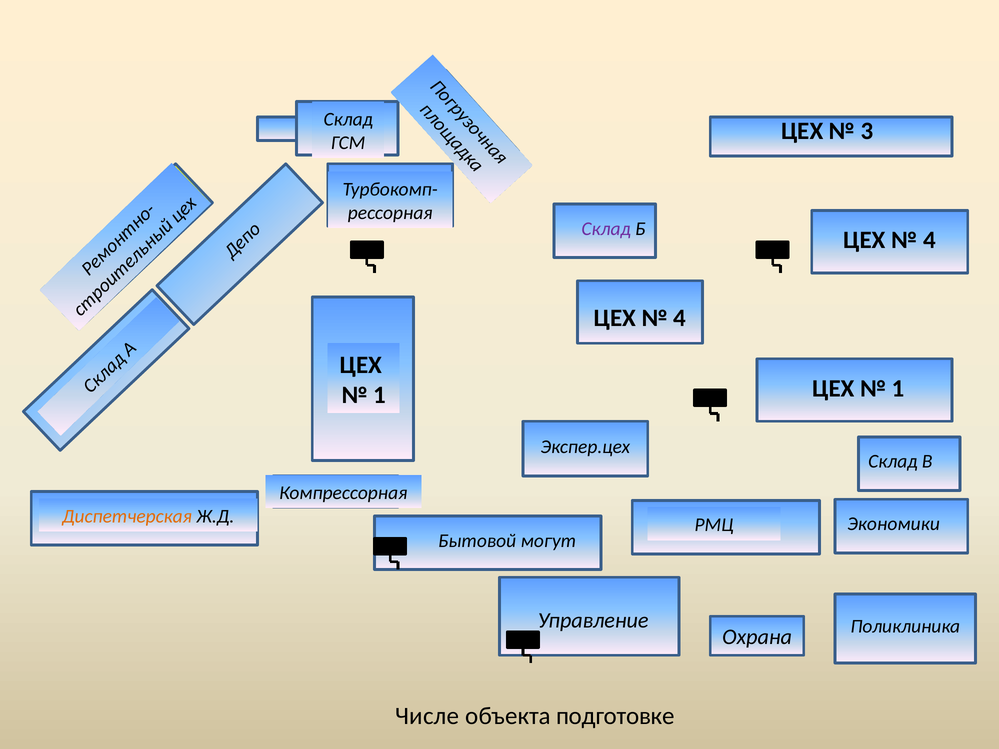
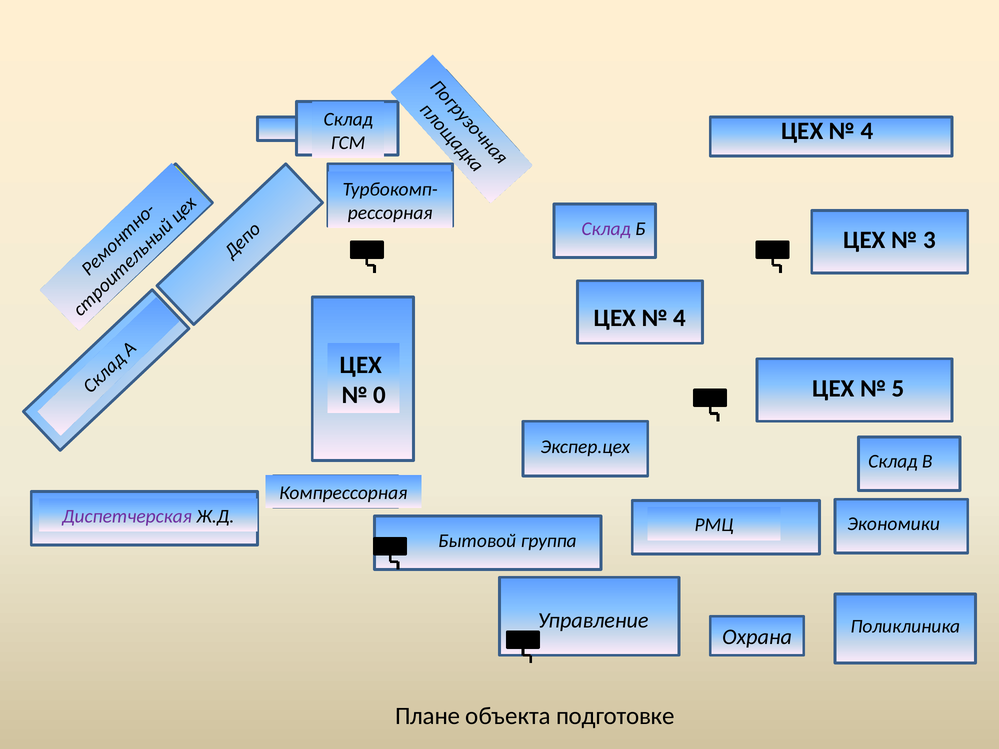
3: 3 -> 4 (867, 131)
4: 4 -> 3 (930, 240)
1: 1 -> 5 (898, 388)
1: 1 -> 0 (379, 395)
Диспетчерская colour: orange -> purple (127, 516)
могут: могут -> группа (549, 541)
Числе: Числе -> Плане (428, 716)
